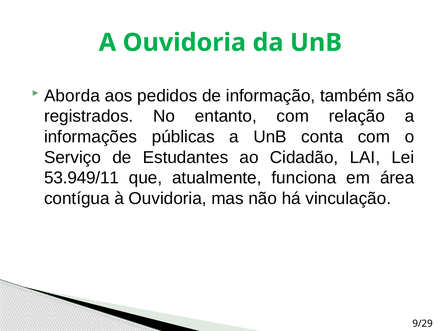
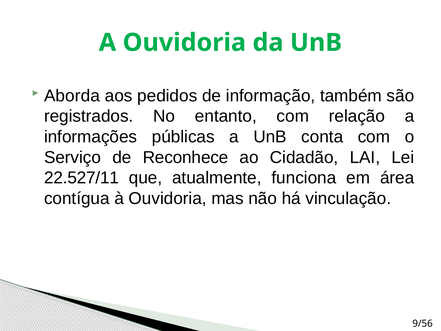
Estudantes: Estudantes -> Reconhece (186, 157)
53.949/11: 53.949/11 -> 22.527/11 (82, 178)
9/29: 9/29 -> 9/56 (423, 323)
